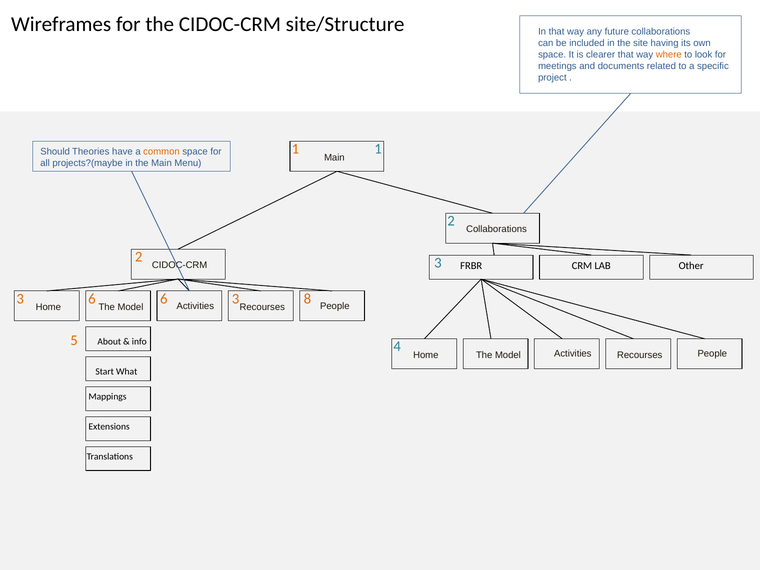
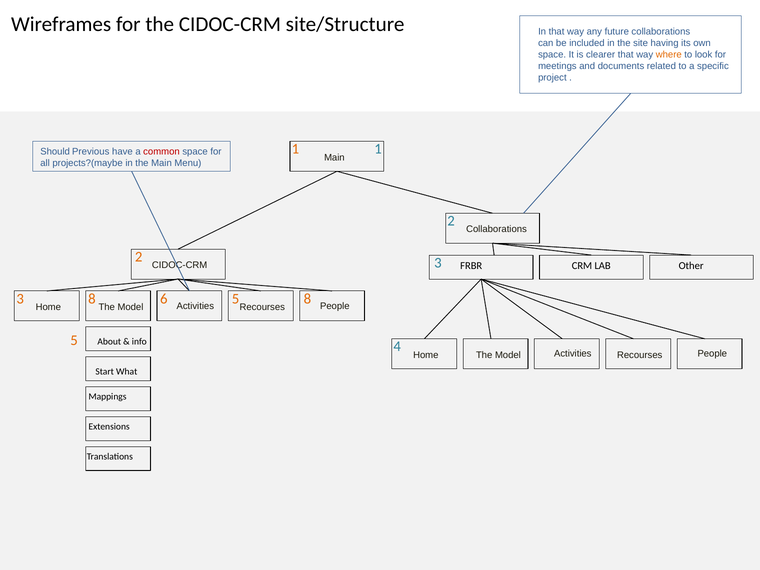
Theories: Theories -> Previous (91, 151)
common colour: orange -> red (161, 151)
3 6: 6 -> 8 (92, 299)
6 3: 3 -> 5 (236, 299)
